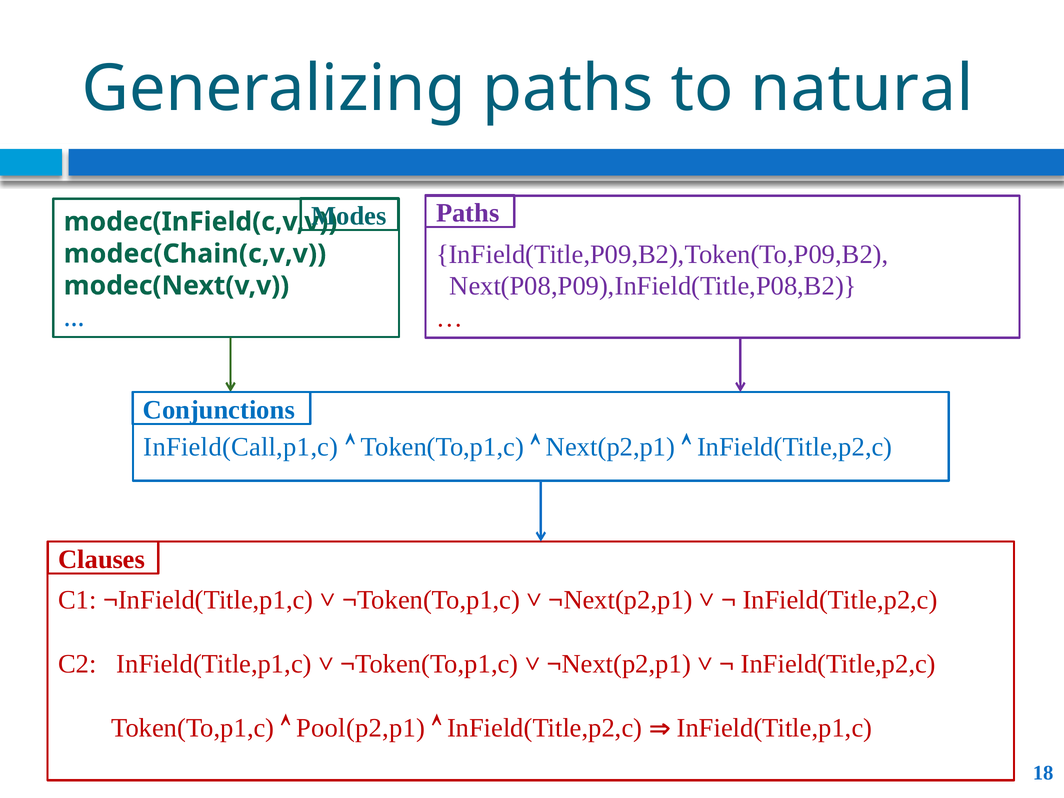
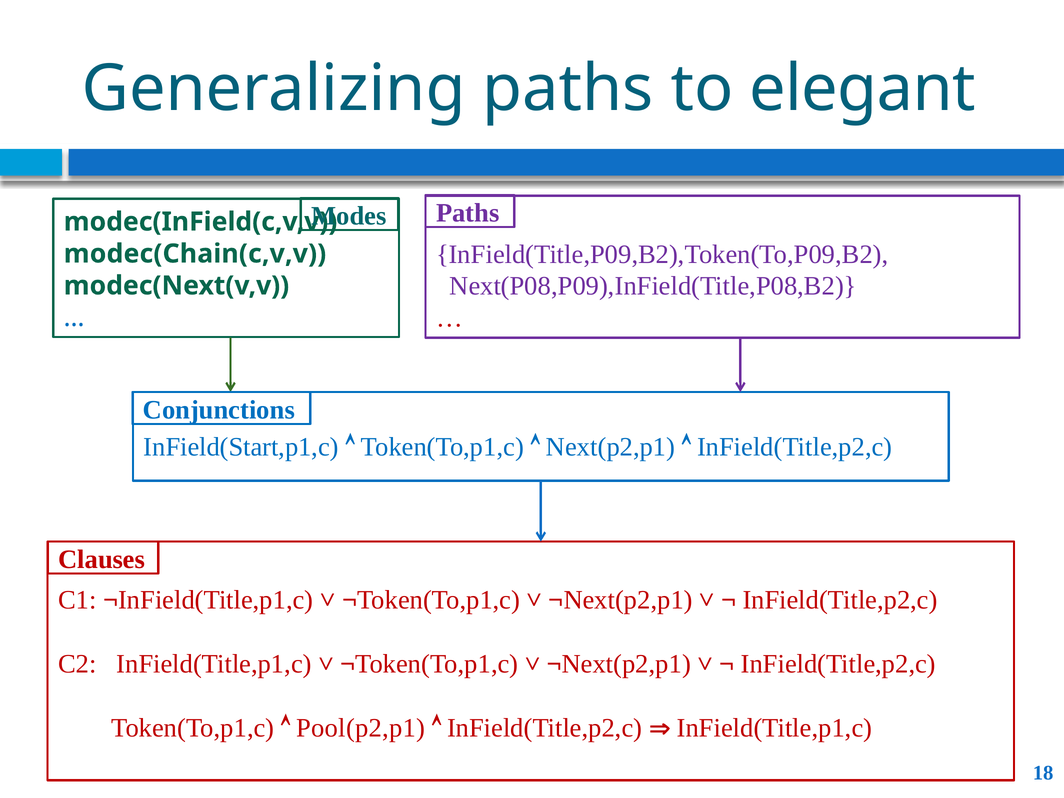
natural: natural -> elegant (862, 89)
InField(Call,p1,c: InField(Call,p1,c -> InField(Start,p1,c (241, 447)
